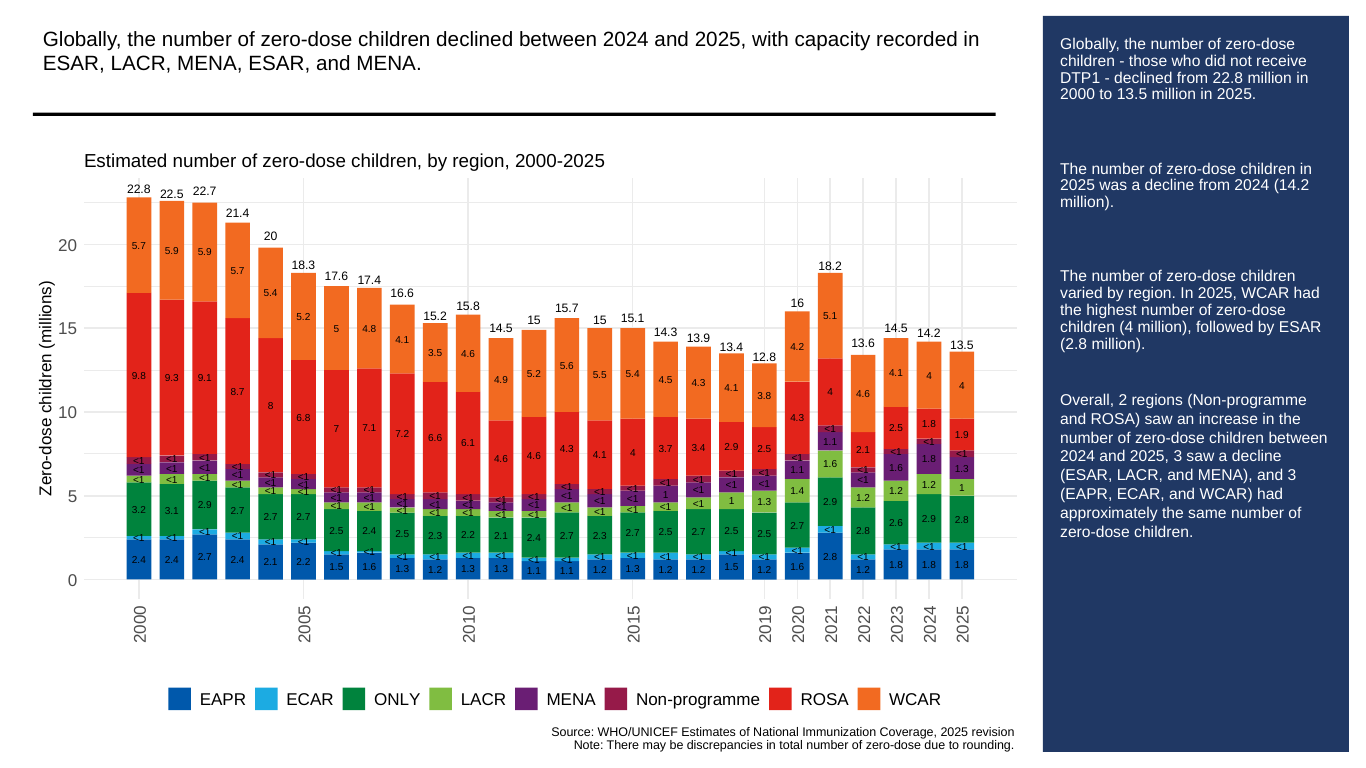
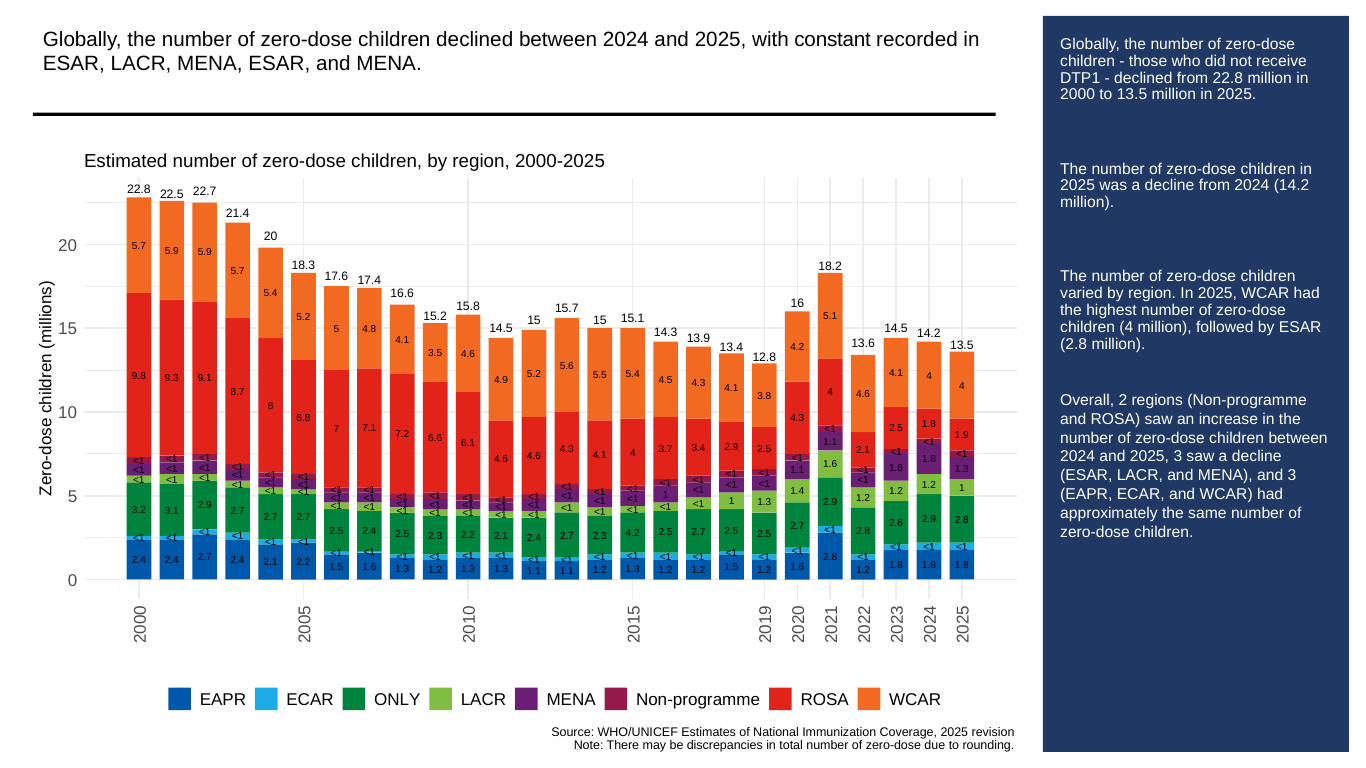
capacity: capacity -> constant (833, 39)
2.3 2.7: 2.7 -> 4.2 (633, 534)
